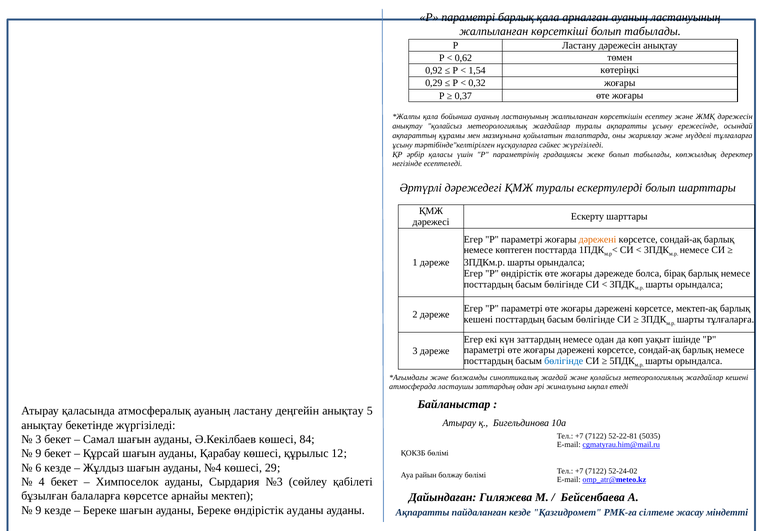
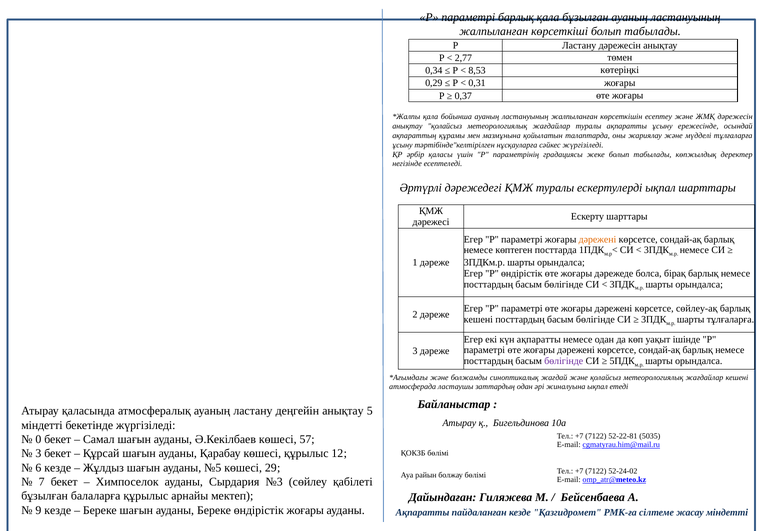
қала арналған: арналған -> бұзылған (585, 17)
0,62: 0,62 -> 2,77 (463, 58)
0,92: 0,92 -> 0,34 (434, 71)
1,54: 1,54 -> 8,53 (477, 71)
0,32: 0,32 -> 0,31 (477, 83)
ескертулерді болып: болып -> ықпал (660, 188)
мектеп-ақ: мектеп-ақ -> сөйлеу-ақ (697, 308)
күн заттардың: заттардың -> ақпаратты (539, 339)
бөлігінде colour: blue -> purple (564, 361)
анықтау: анықтау -> міндетті (42, 425)
3: 3 -> 0 (38, 439)
84: 84 -> 57 (307, 439)
9: 9 -> 3 (38, 454)
№4: №4 -> №5 (213, 468)
4: 4 -> 7 (42, 482)
балаларға көрсетсе: көрсетсе -> құрылыс (146, 496)
өндірістік ауданы: ауданы -> жоғары (305, 510)
